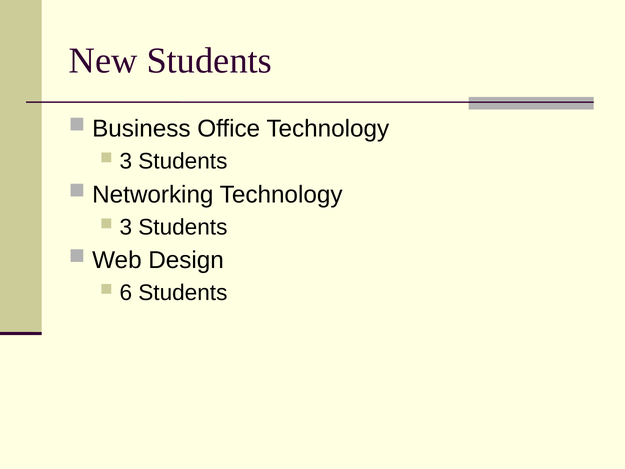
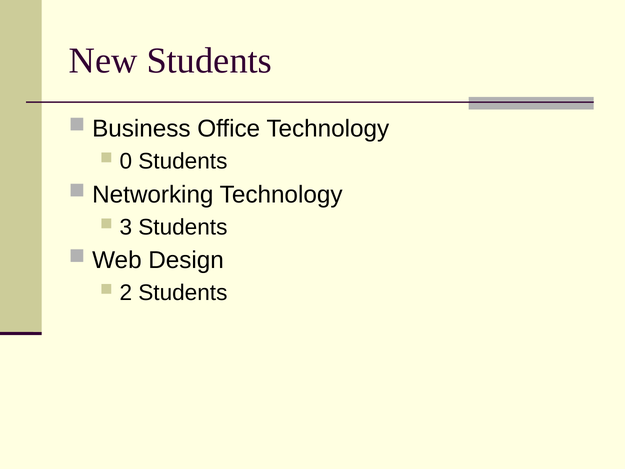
3: 3 -> 0 (126, 161)
6: 6 -> 2 (126, 293)
